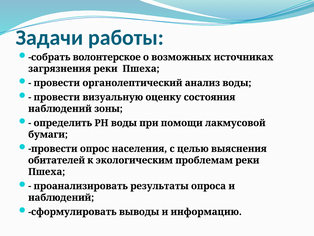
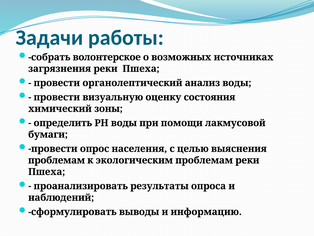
наблюдений: наблюдений -> химический (60, 108)
обитателей: обитателей -> проблемам (57, 160)
